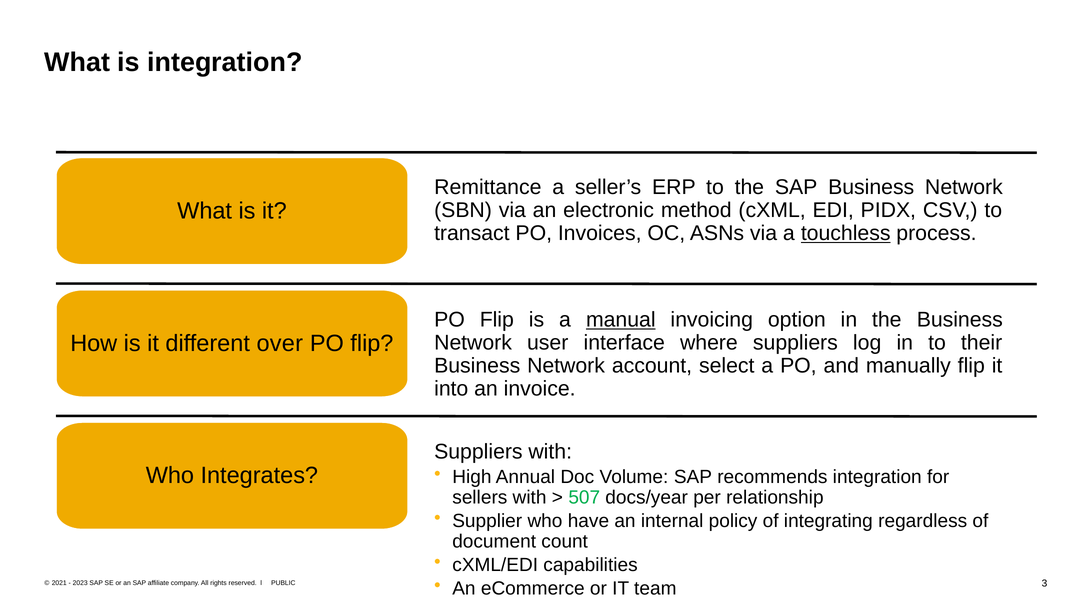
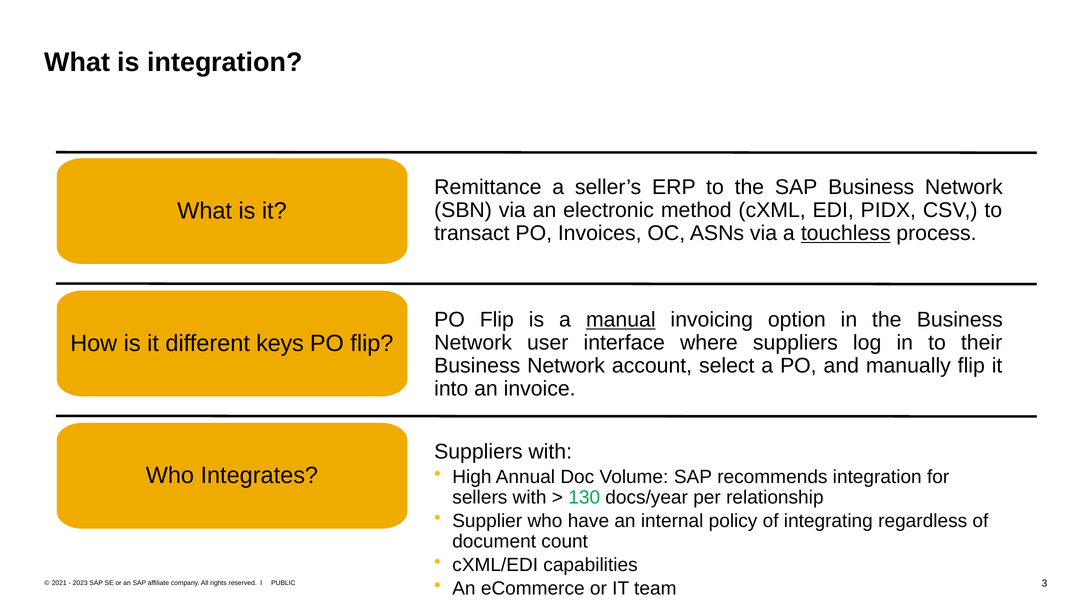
over: over -> keys (280, 343)
507: 507 -> 130 (584, 497)
